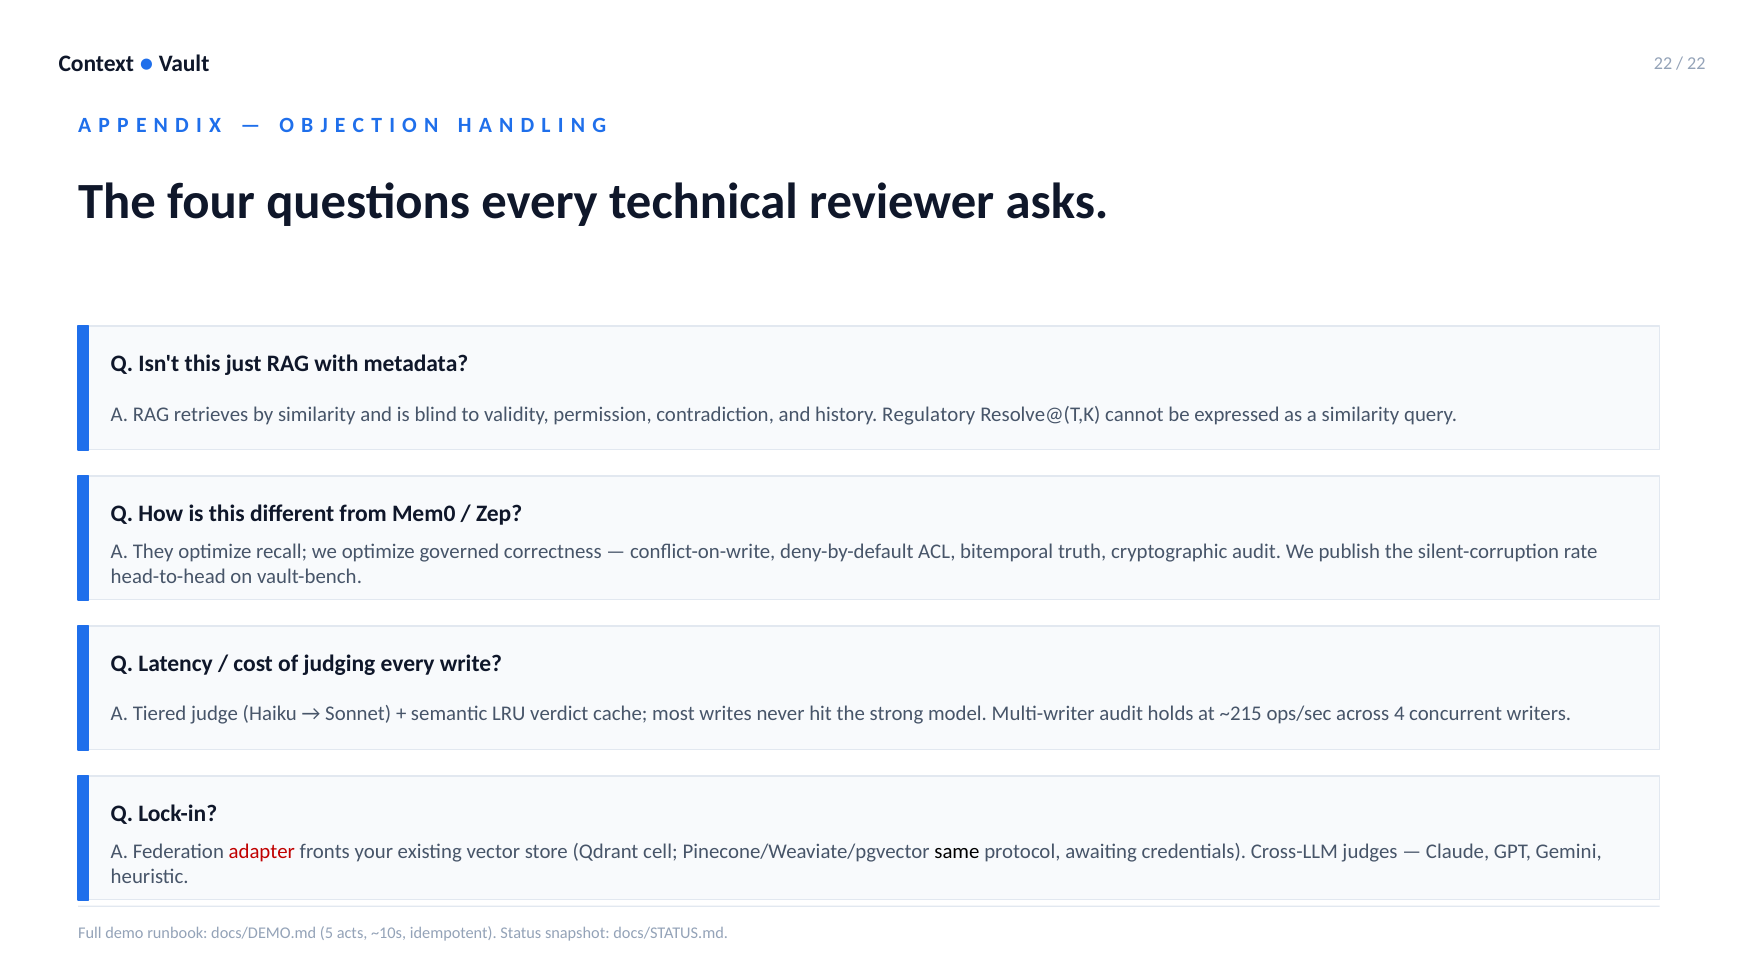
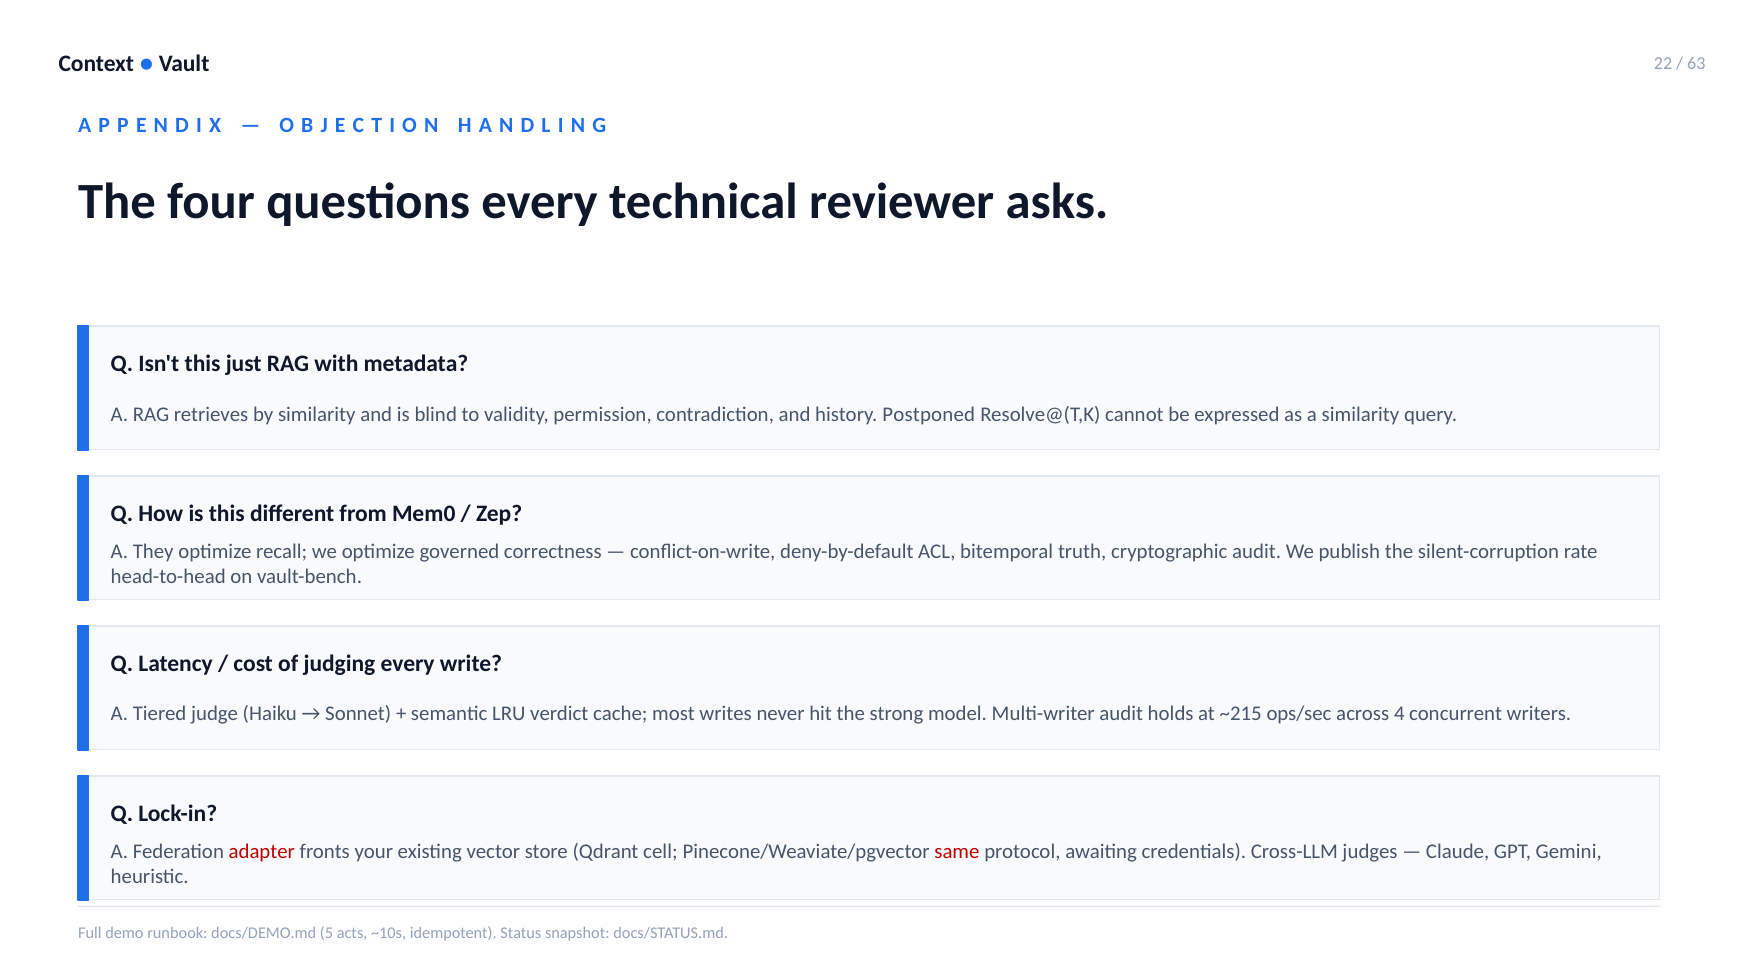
22: 22 -> 63 (1696, 63)
Regulatory: Regulatory -> Postponed (929, 414)
same colour: black -> red (957, 851)
